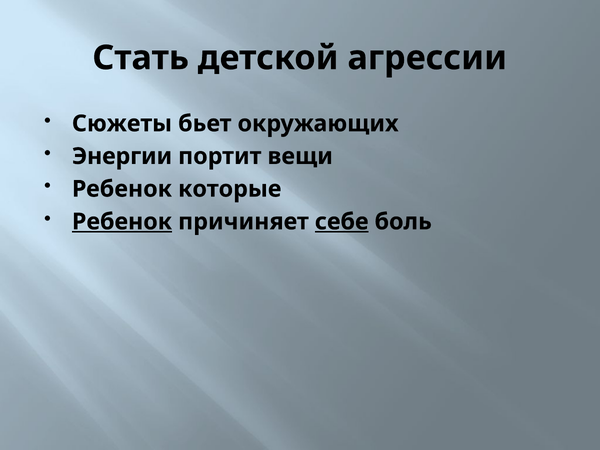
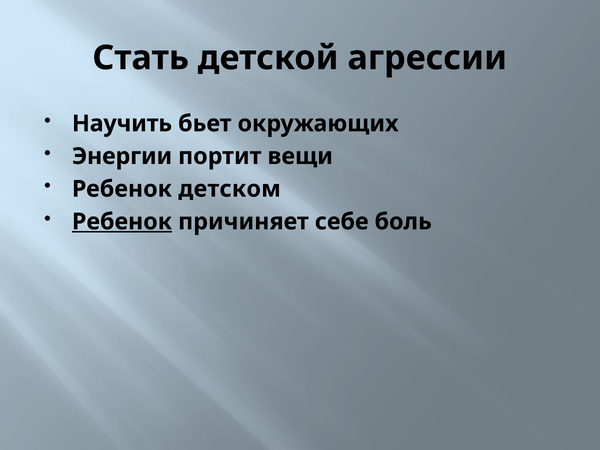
Сюжеты: Сюжеты -> Научить (122, 124)
которые: которые -> детском (230, 189)
себе underline: present -> none (342, 222)
